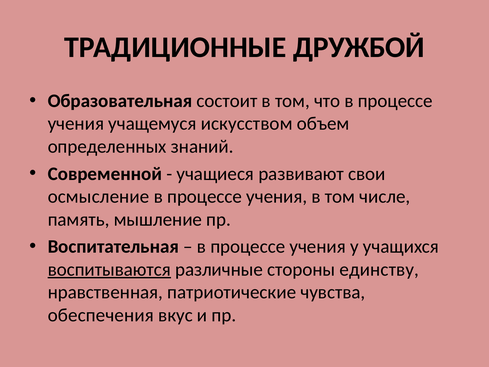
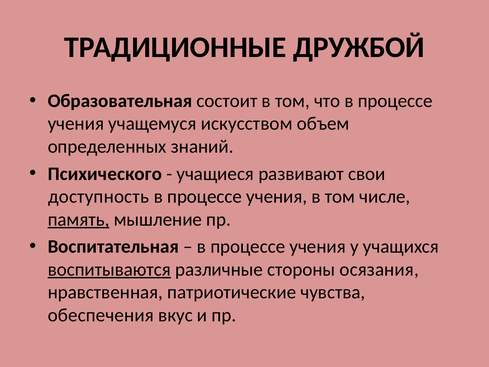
Современной: Современной -> Психического (105, 174)
осмысление: осмысление -> доступность (98, 196)
память underline: none -> present (79, 219)
единству: единству -> осязания (379, 269)
